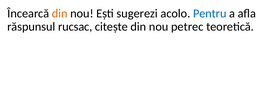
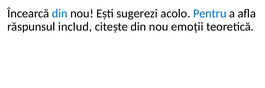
din colour: orange -> blue (60, 13)
rucsac: rucsac -> includ (75, 27)
petrec: petrec -> emoții (187, 27)
